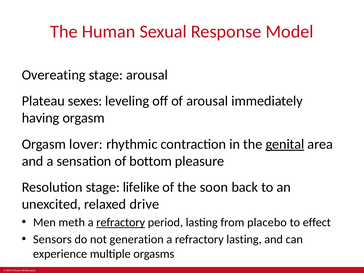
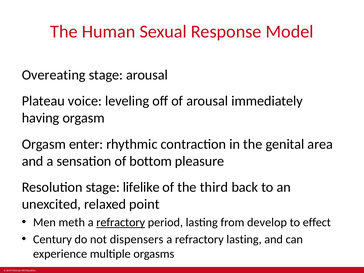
sexes: sexes -> voice (85, 101)
lover: lover -> enter (86, 144)
genital underline: present -> none (285, 144)
soon: soon -> third (214, 187)
drive: drive -> point (144, 204)
placebo: placebo -> develop (267, 222)
Sensors: Sensors -> Century (52, 239)
generation: generation -> dispensers (137, 239)
